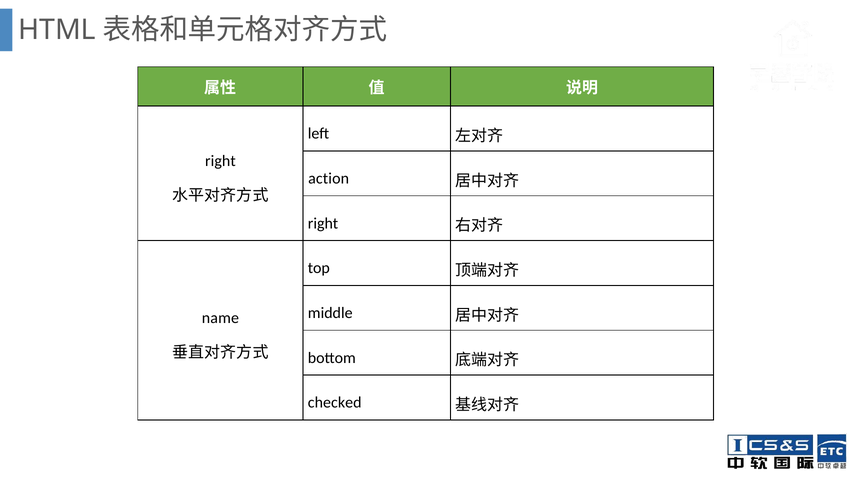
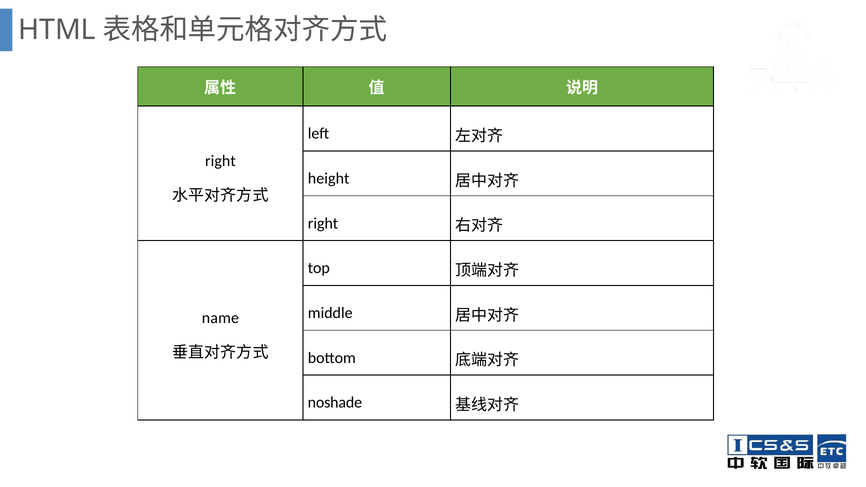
action: action -> height (329, 178)
checked: checked -> noshade (335, 403)
